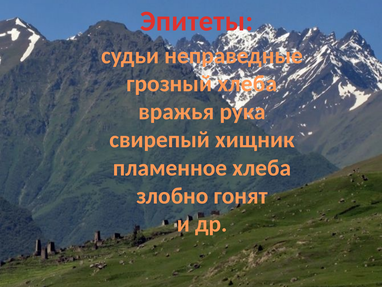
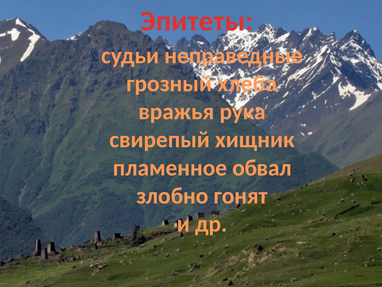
пламенное хлеба: хлеба -> обвал (262, 168)
